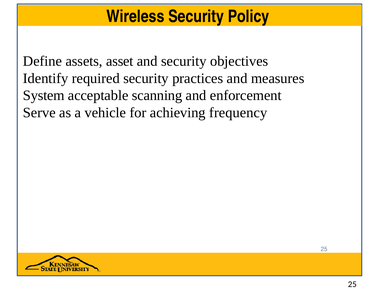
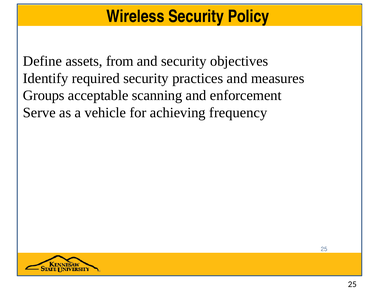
asset: asset -> from (120, 61)
System: System -> Groups (44, 95)
